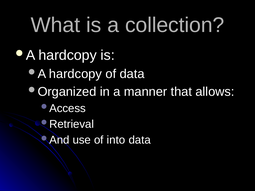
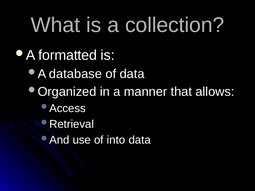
A hardcopy: hardcopy -> formatted (68, 55)
hardcopy: hardcopy -> database (75, 74)
